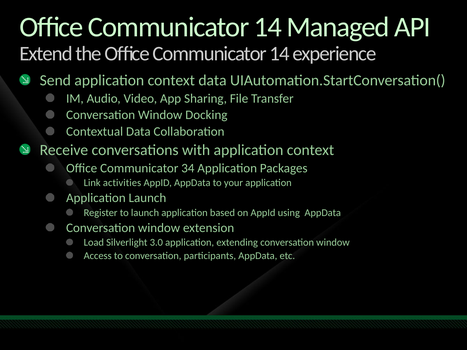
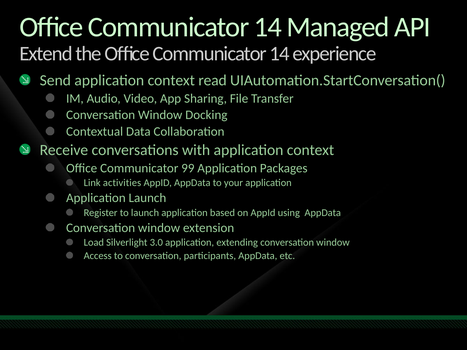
context data: data -> read (213, 80)
34: 34 -> 99 (188, 168)
